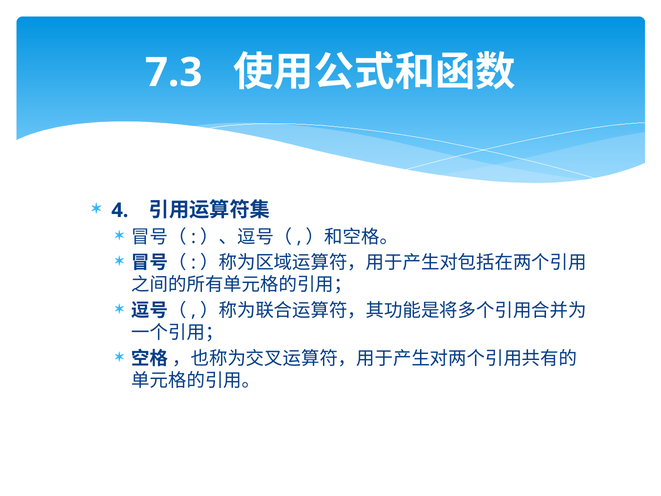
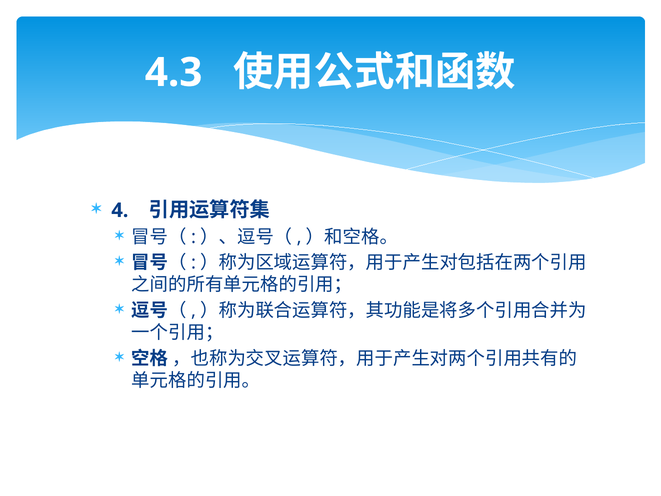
7.3: 7.3 -> 4.3 (174, 73)
